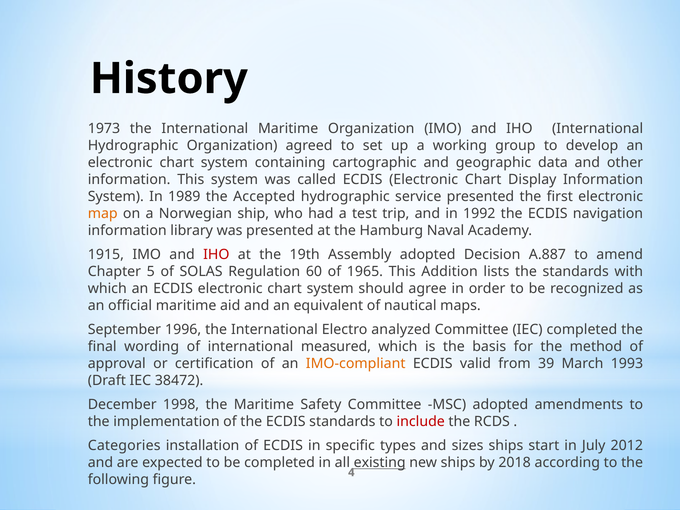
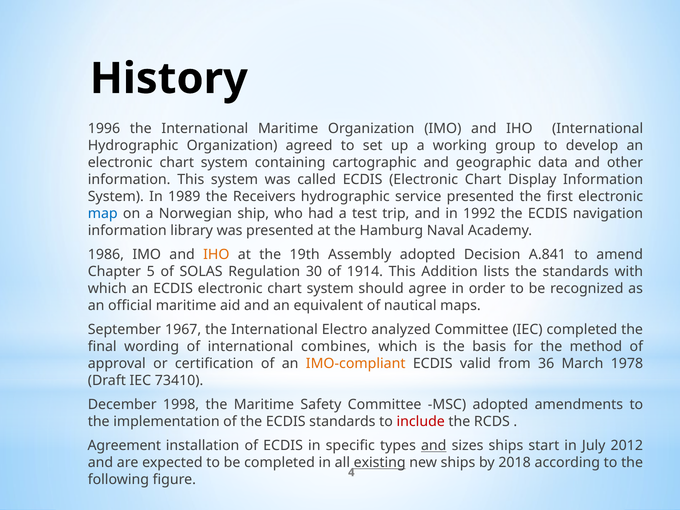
1973: 1973 -> 1996 (104, 129)
Accepted: Accepted -> Receivers (264, 197)
map colour: orange -> blue (103, 214)
1915: 1915 -> 1986 (106, 255)
IHO colour: red -> orange (216, 255)
A.887: A.887 -> A.841 (547, 255)
60: 60 -> 30 (314, 272)
1965: 1965 -> 1914 (365, 272)
1996: 1996 -> 1967 (183, 330)
measured: measured -> combines (336, 347)
39: 39 -> 36 (546, 364)
1993: 1993 -> 1978 (627, 364)
38472: 38472 -> 73410 (179, 381)
Categories: Categories -> Agreement (124, 446)
and underline: none -> present (434, 446)
